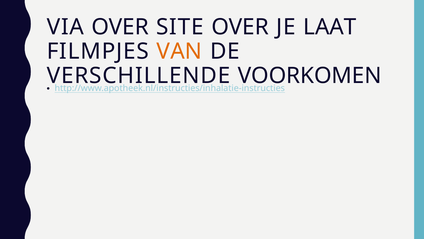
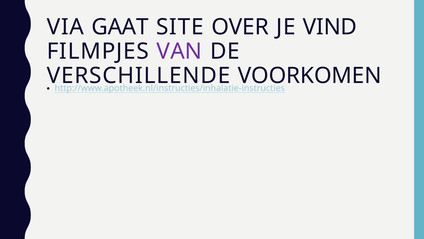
VIA OVER: OVER -> GAAT (120, 27)
LAAT: LAAT -> VIND (330, 27)
VAN colour: orange -> purple (179, 51)
